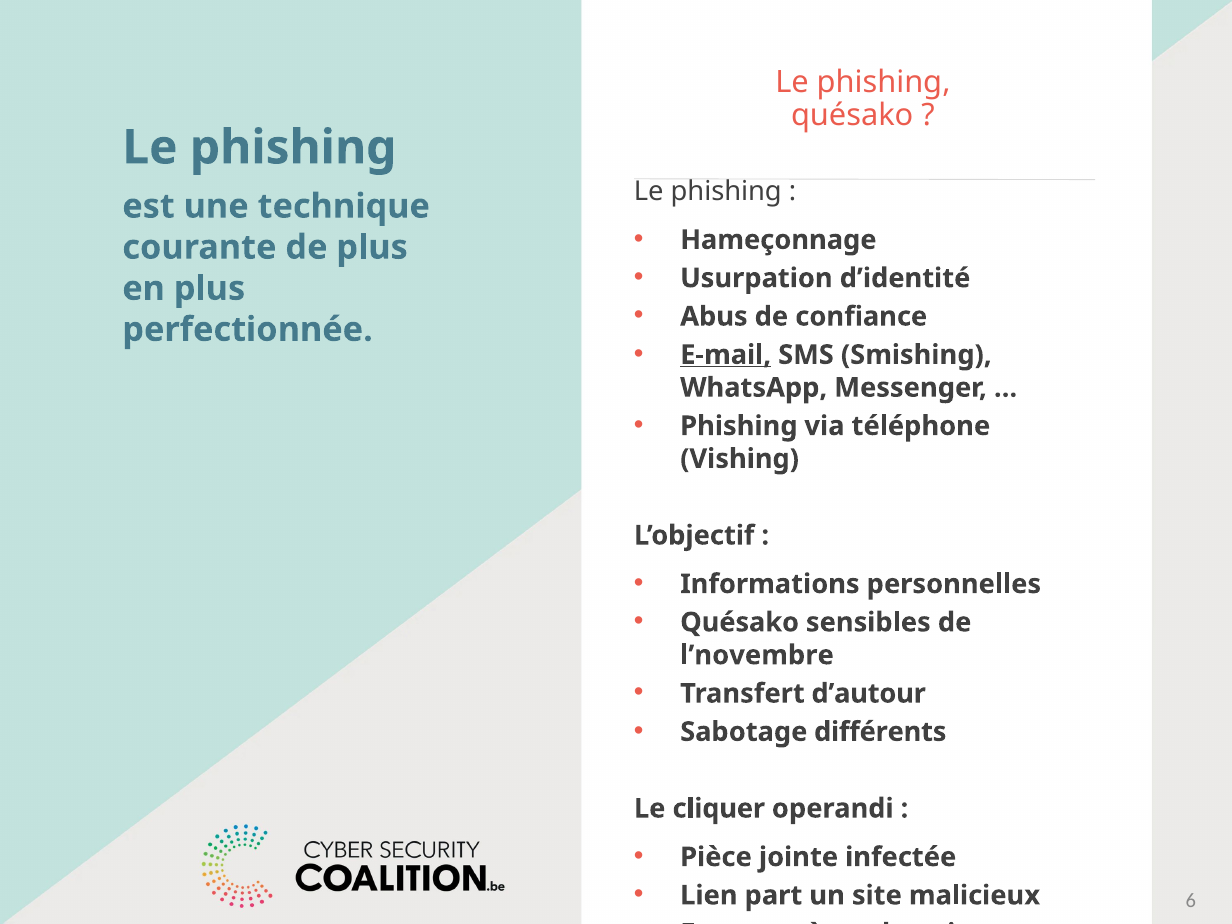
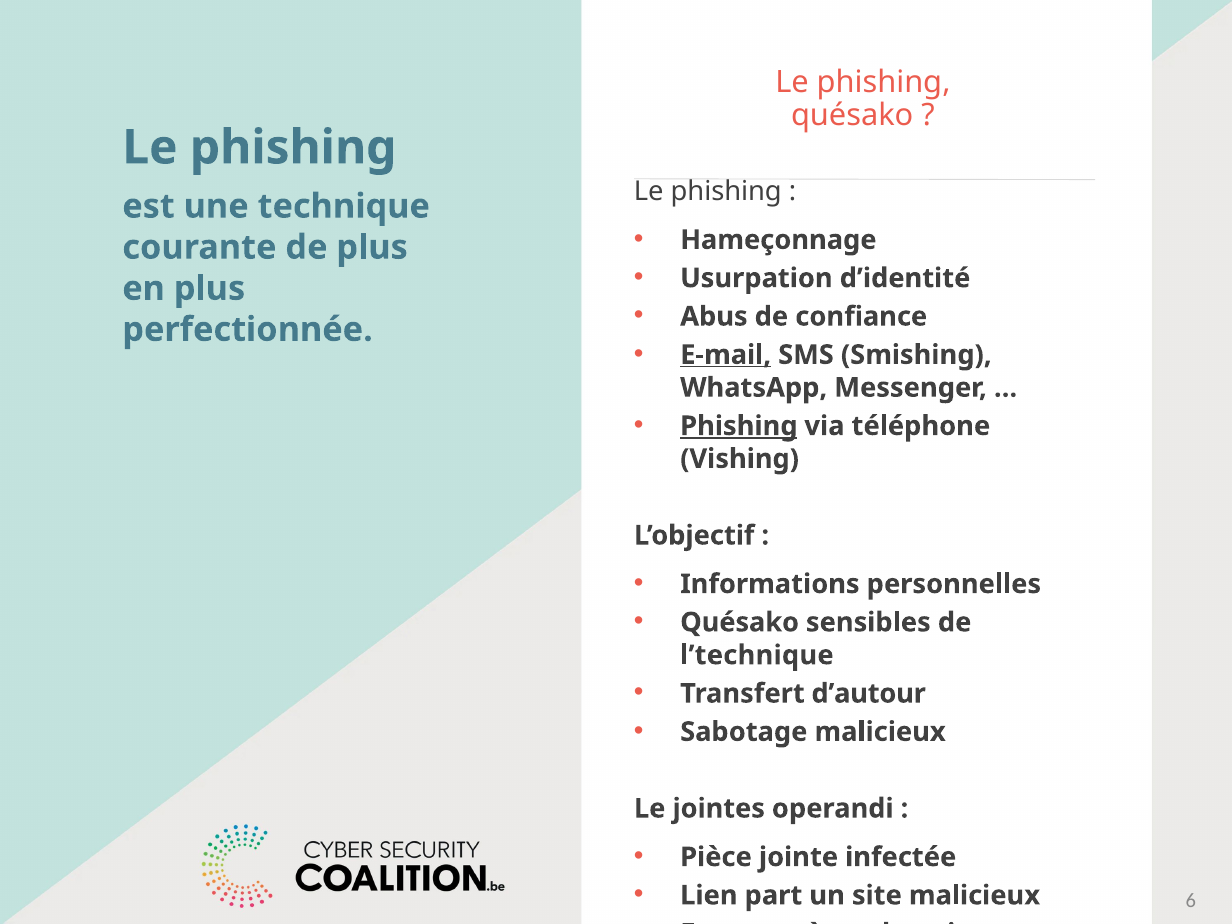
Phishing underline: none -> present (739, 426)
l’novembre: l’novembre -> l’technique (757, 655)
Sabotage différents: différents -> malicieux (880, 732)
cliquer: cliquer -> jointes (719, 809)
